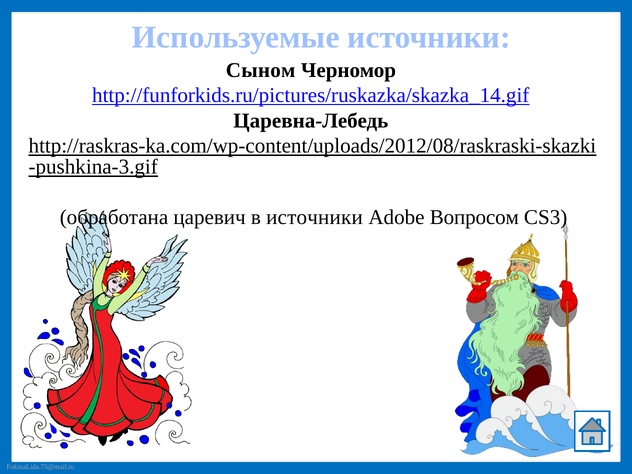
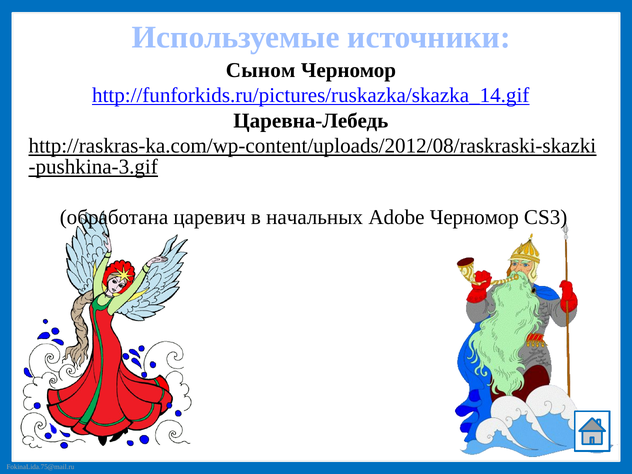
в источники: источники -> начальных (315, 218)
Adobe Вопросом: Вопросом -> Черномор (474, 218)
